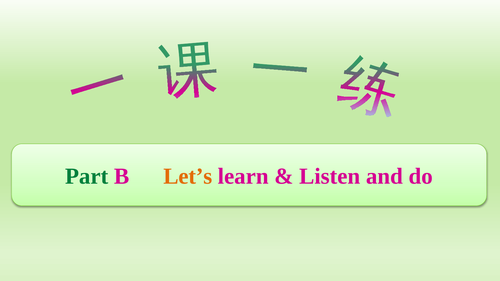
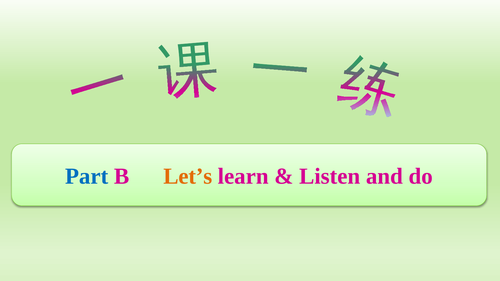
Part colour: green -> blue (87, 177)
